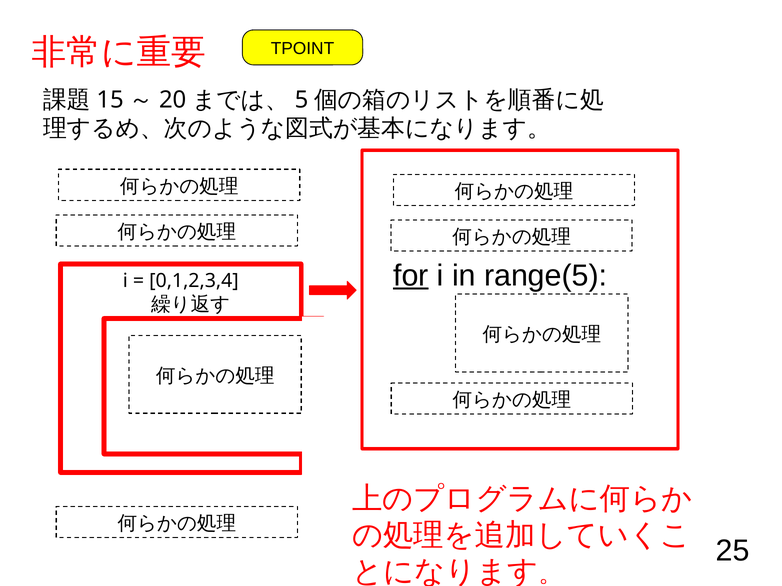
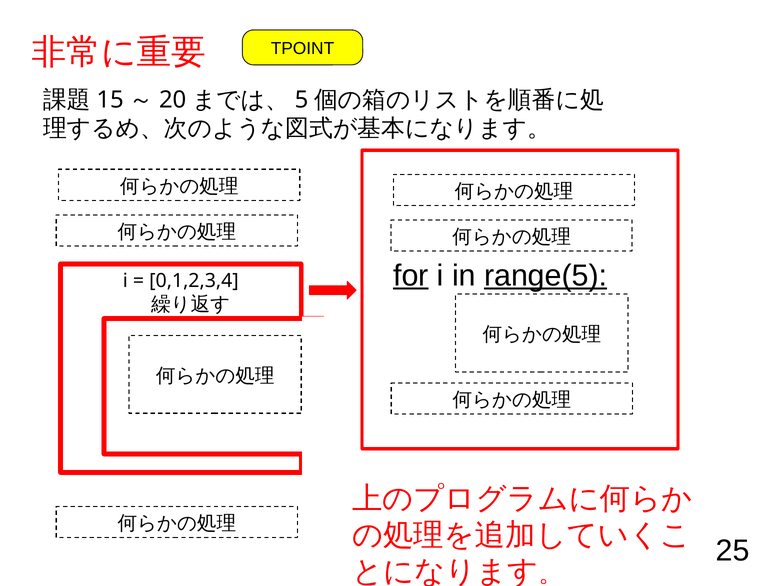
range(5 underline: none -> present (546, 276)
